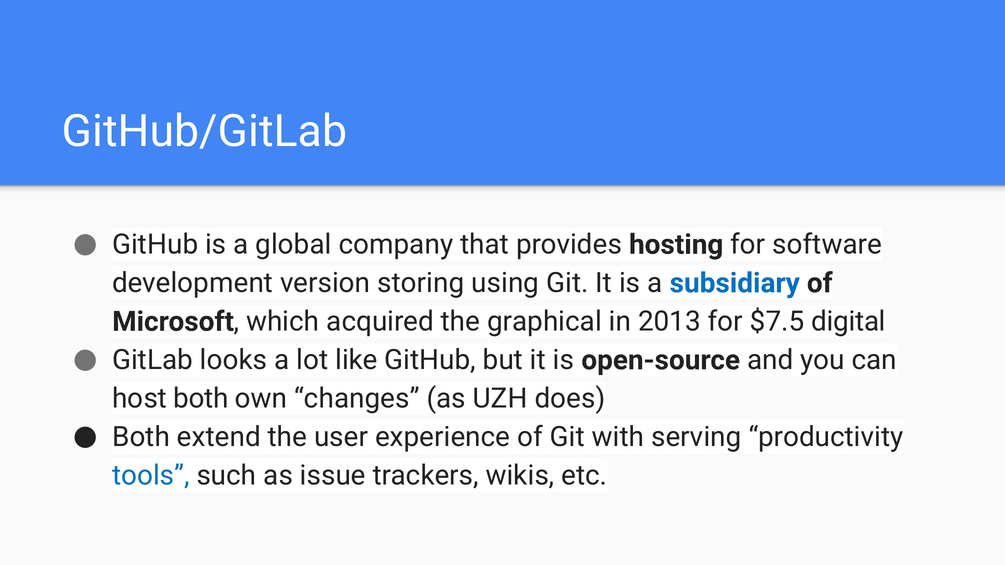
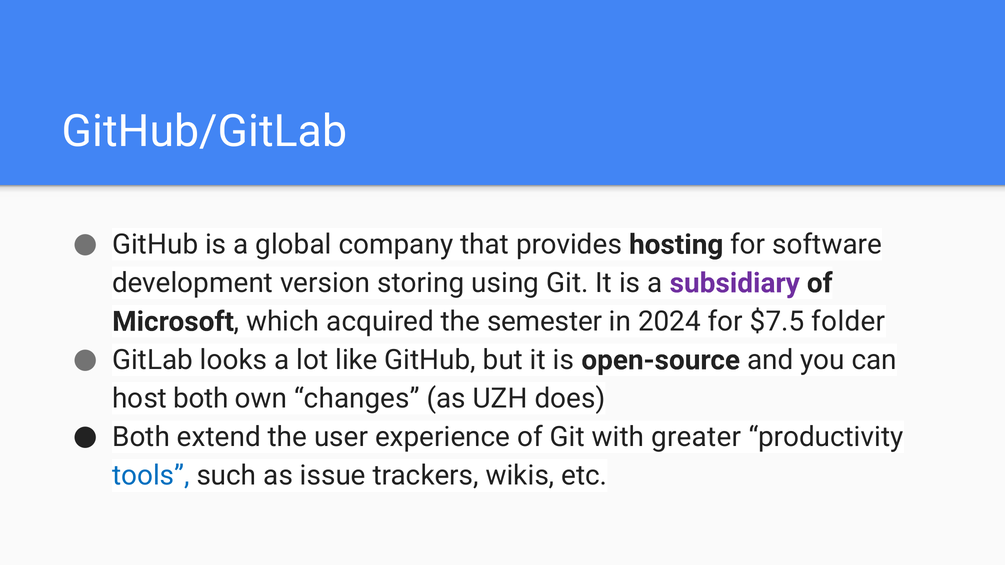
subsidiary colour: blue -> purple (735, 283)
graphical: graphical -> semester (545, 322)
2013: 2013 -> 2024 (669, 322)
digital: digital -> folder (848, 322)
serving: serving -> greater (696, 437)
